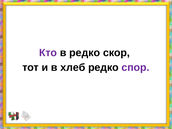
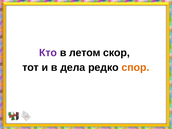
в редко: редко -> летом (85, 53)
хлеб: хлеб -> дела (73, 67)
спор colour: purple -> orange (135, 67)
